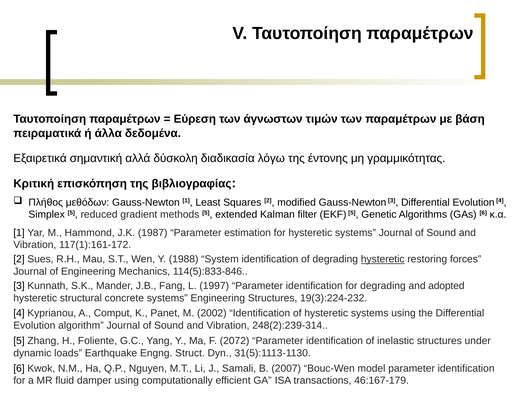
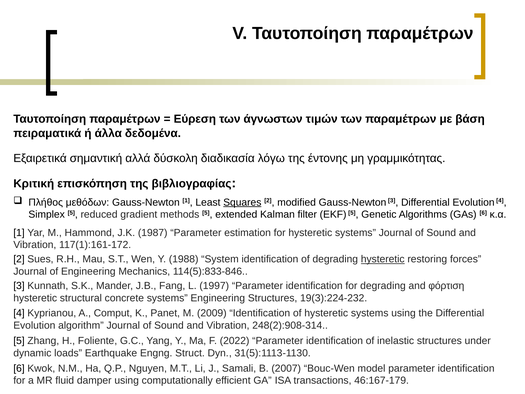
Squares underline: none -> present (242, 202)
adopted: adopted -> φόρτιση (446, 286)
2002: 2002 -> 2009 (212, 313)
248(2):239-314: 248(2):239-314 -> 248(2):908-314 (290, 325)
2072: 2072 -> 2022 (235, 341)
